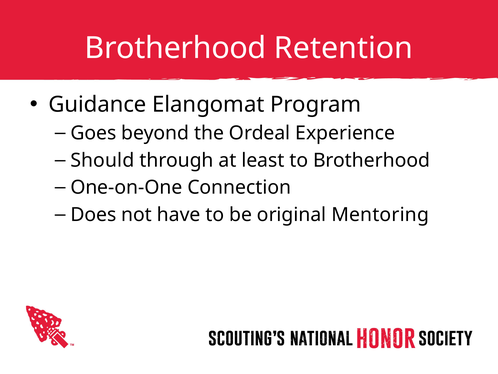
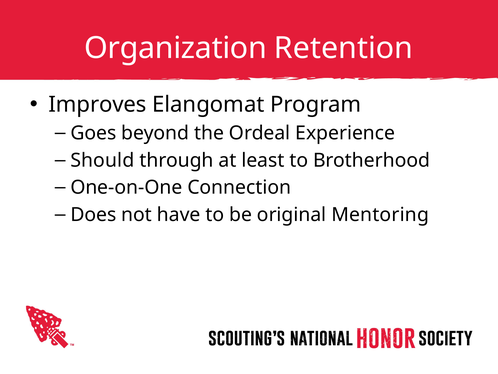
Brotherhood: Brotherhood -> Organization (175, 48)
Guidance: Guidance -> Improves (98, 104)
